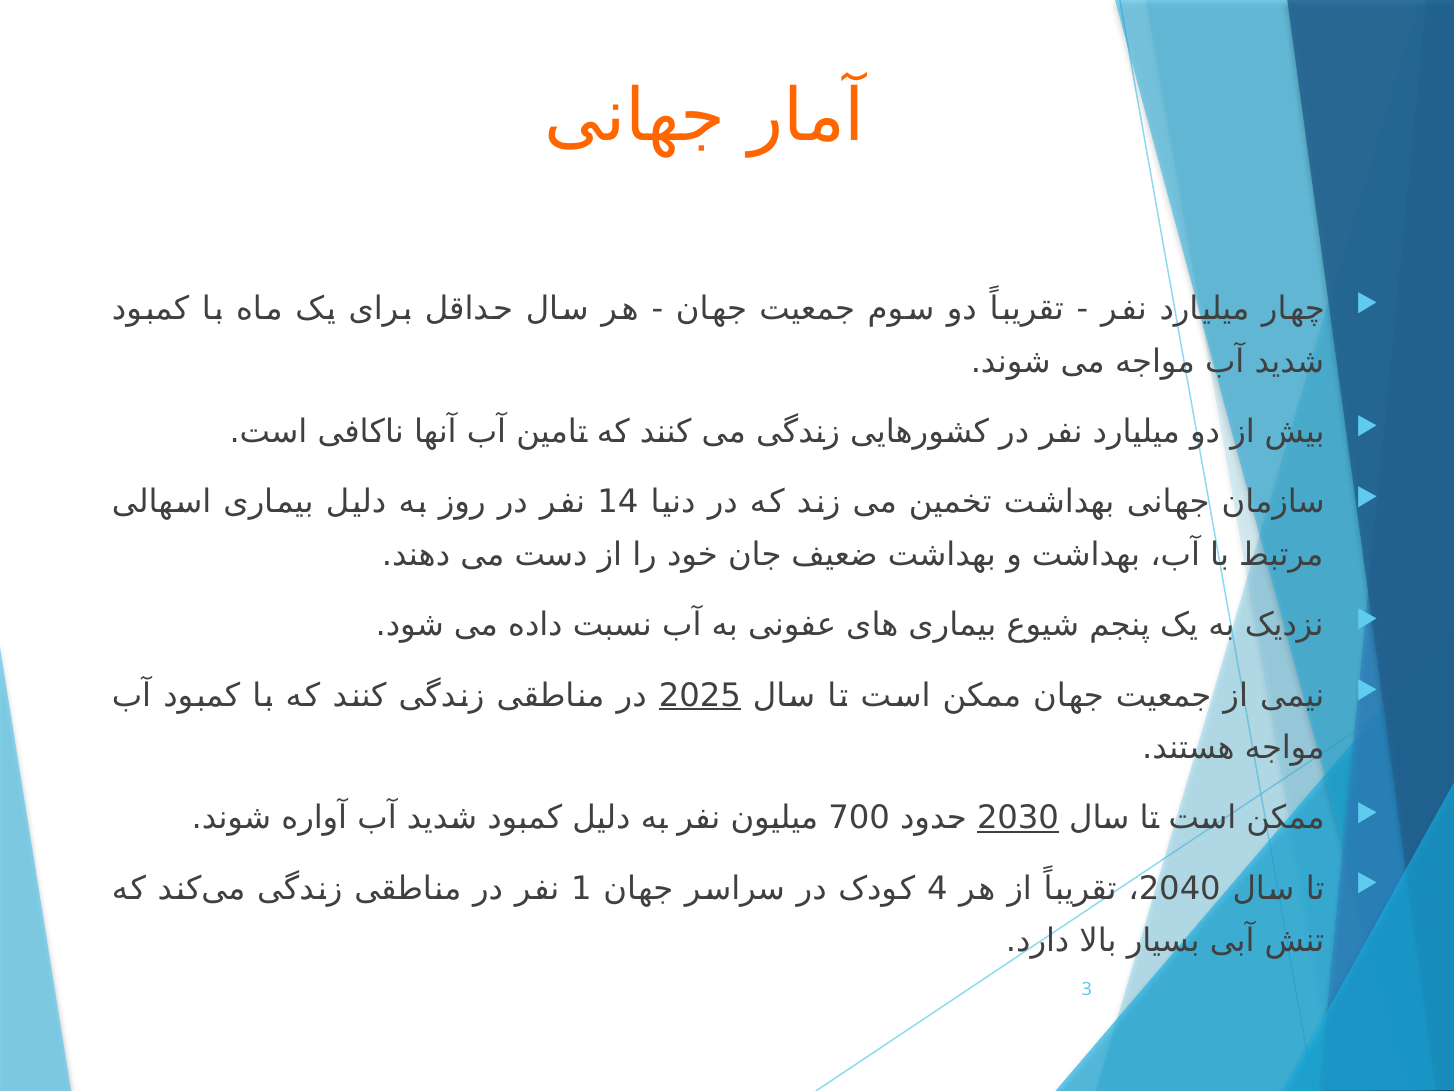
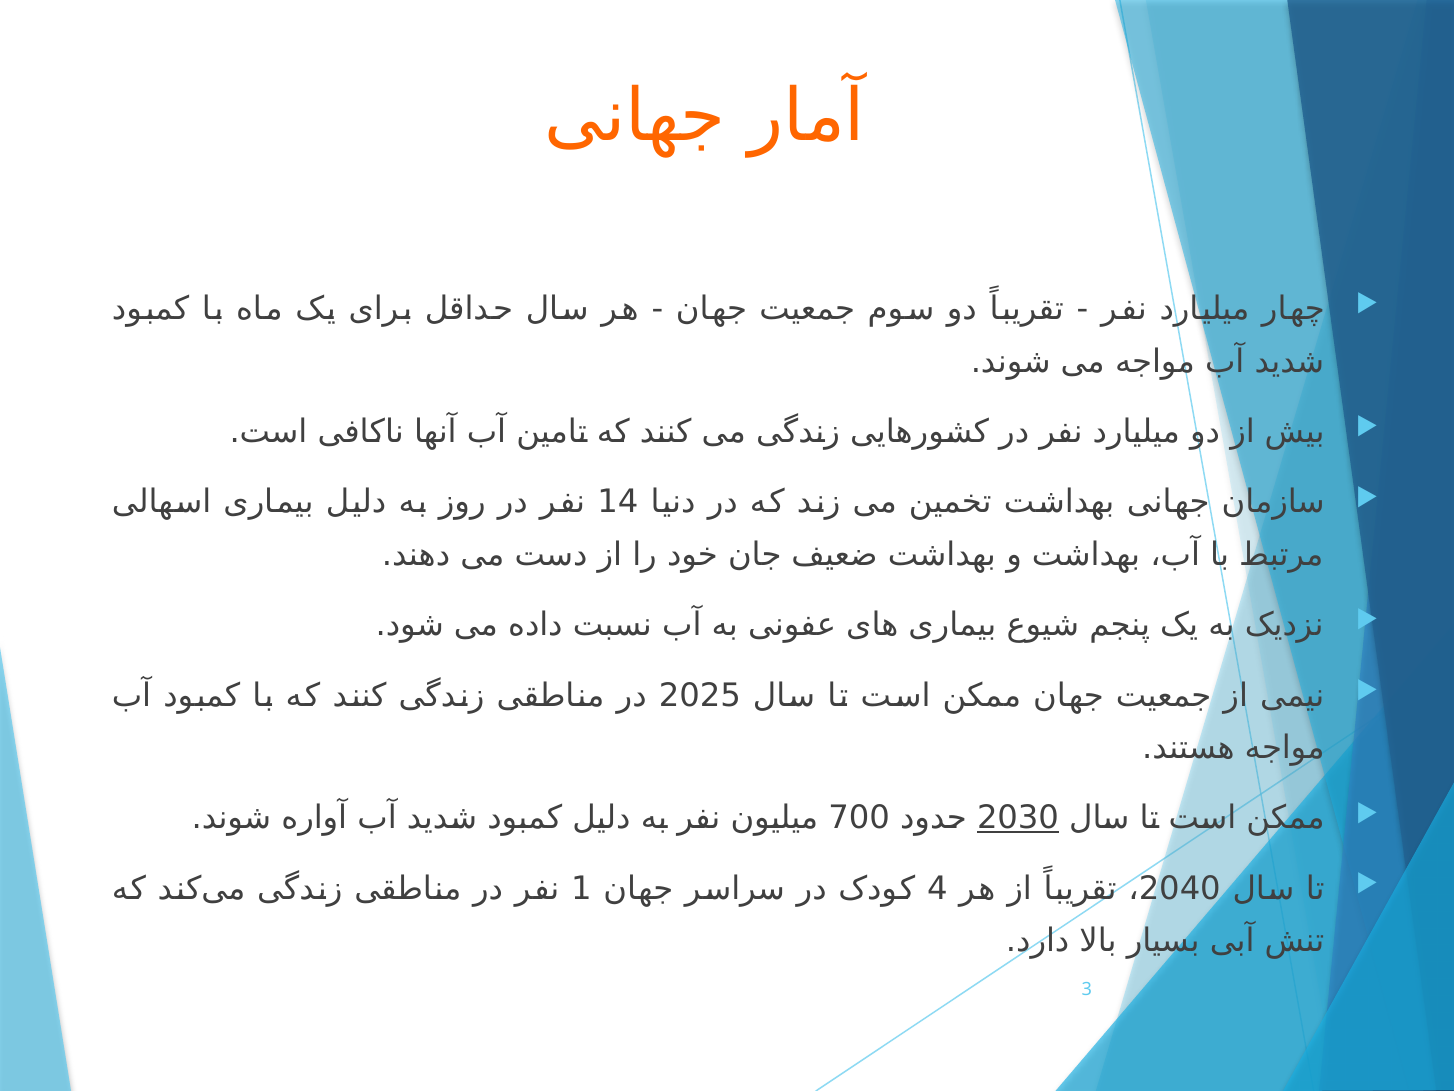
2025 underline: present -> none (700, 695)
